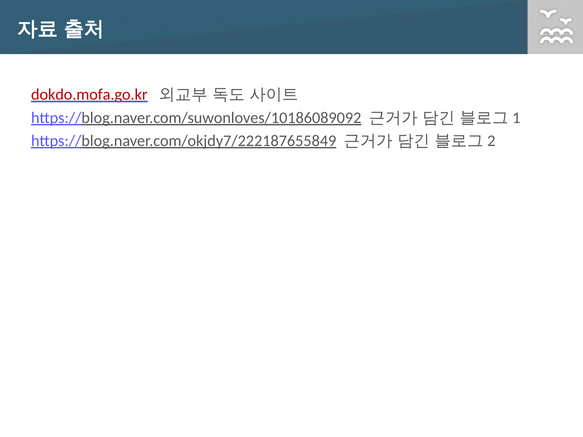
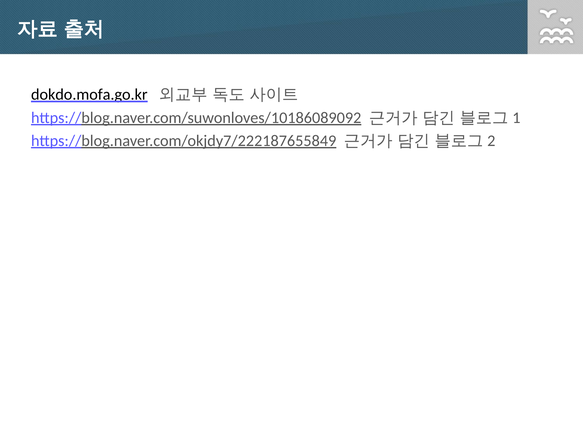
dokdo.mofa.go.kr colour: red -> black (89, 95)
